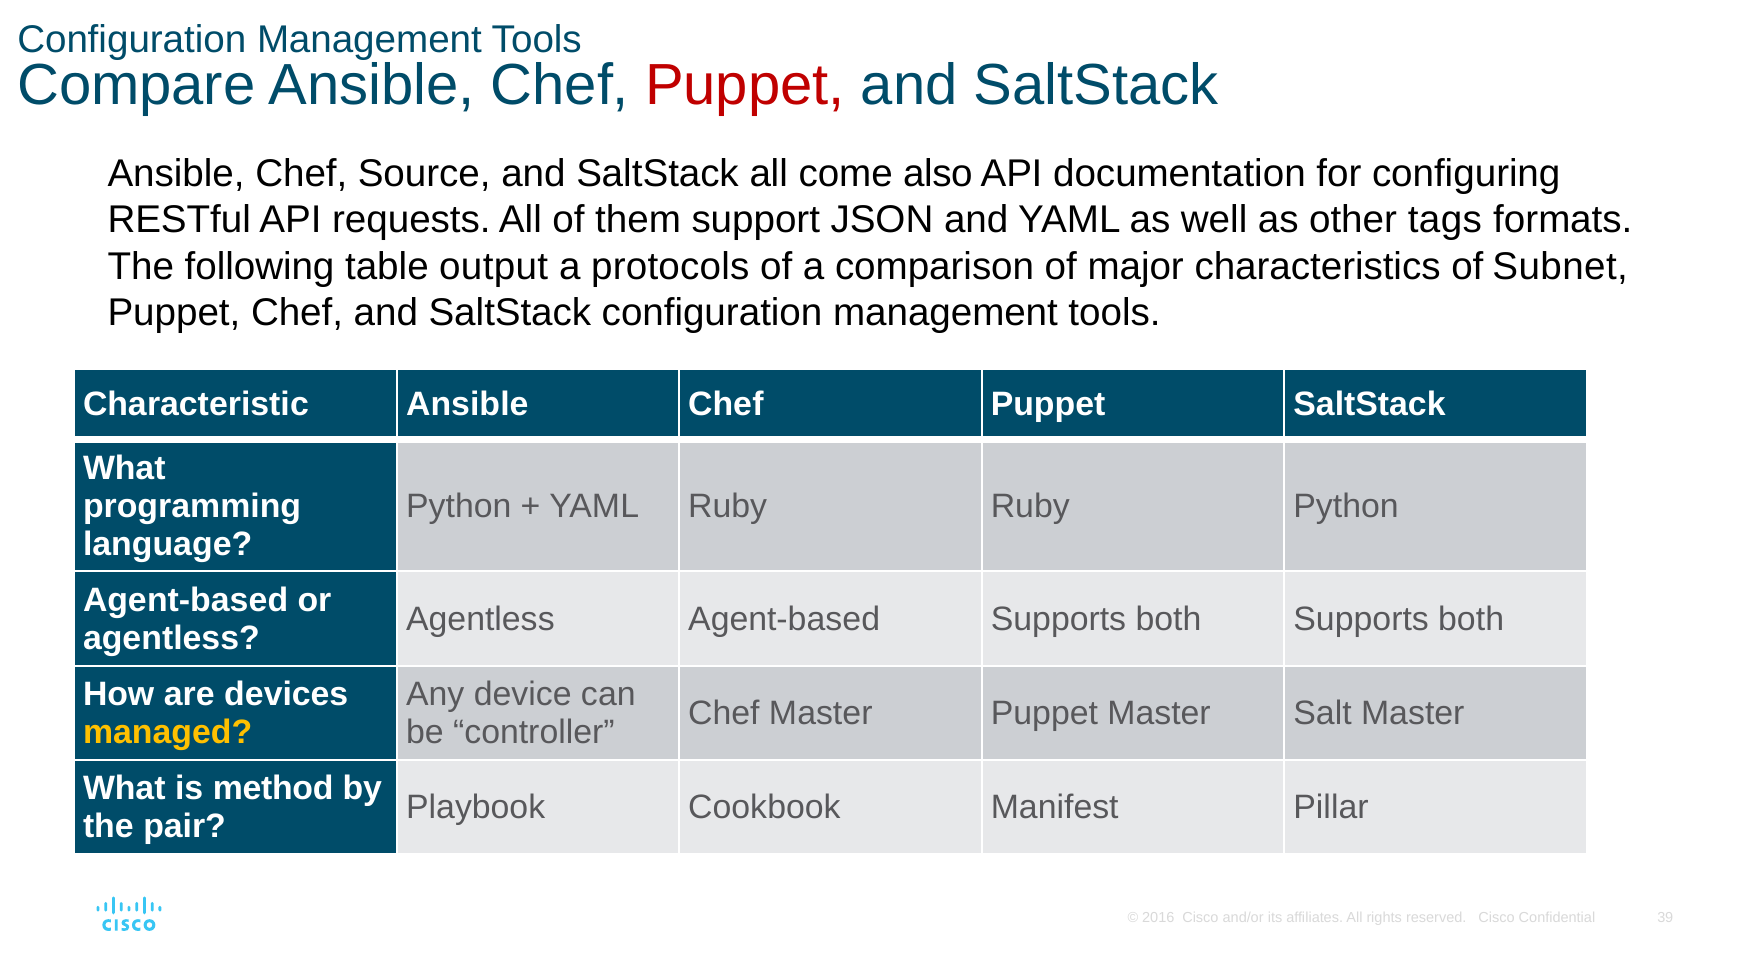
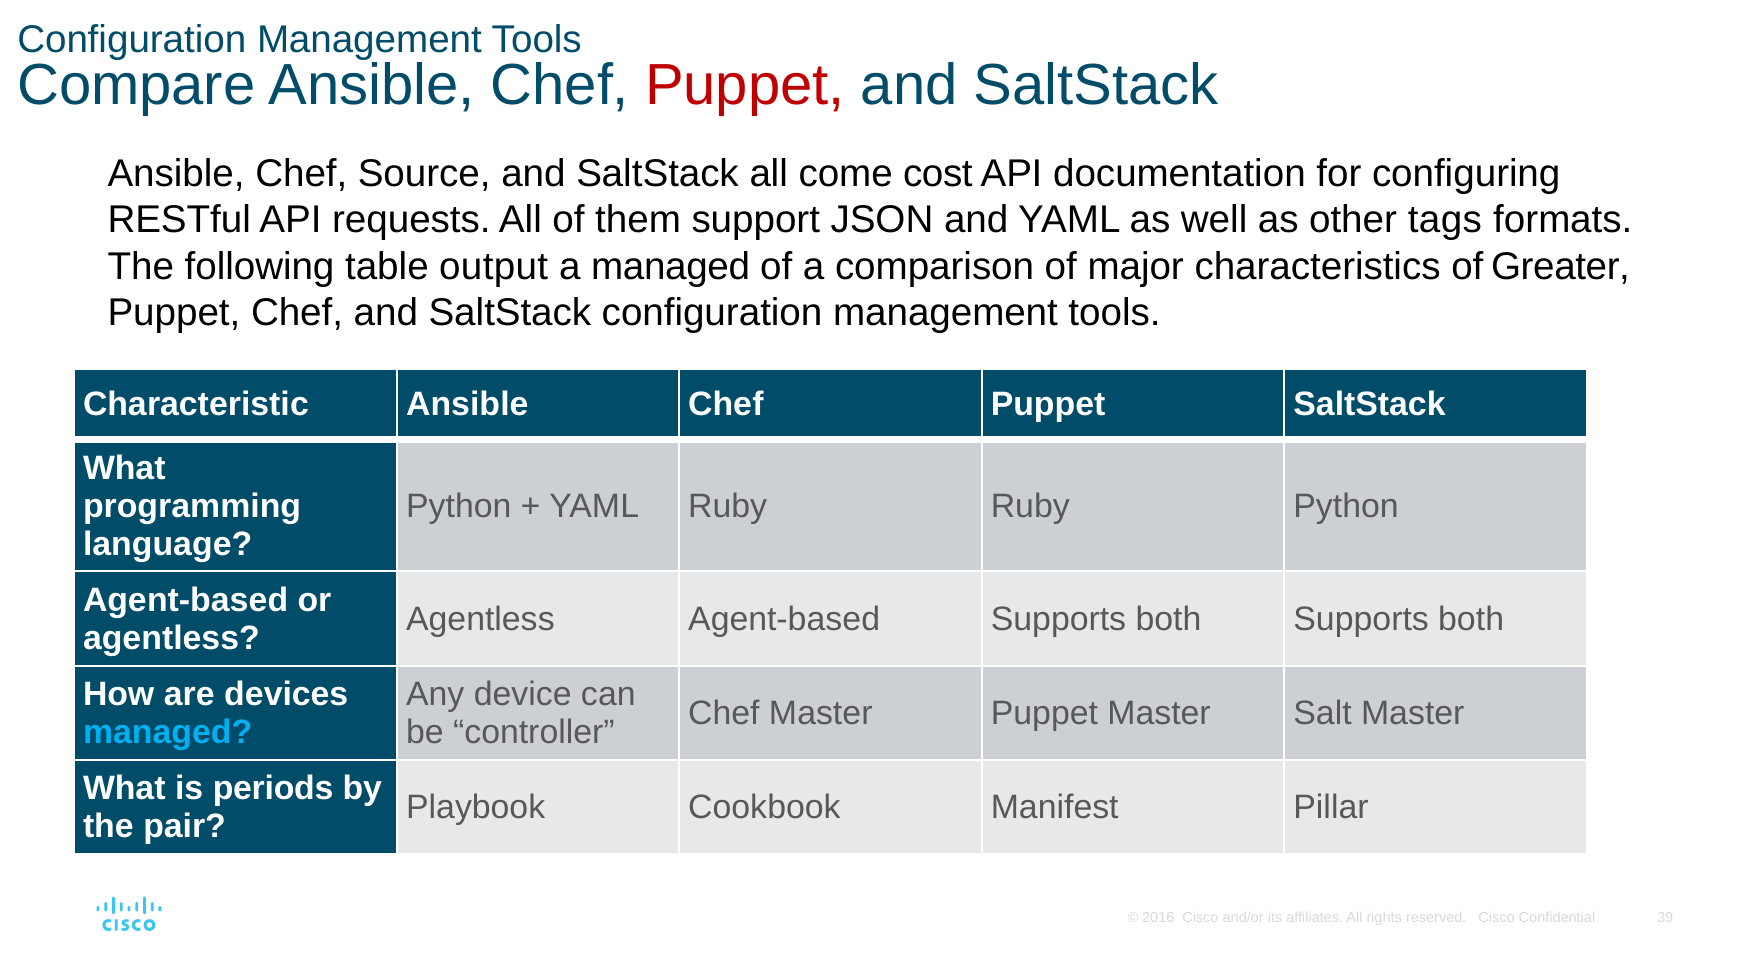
also: also -> cost (938, 174)
a protocols: protocols -> managed (671, 266)
Subnet: Subnet -> Greater (1561, 266)
managed colour: yellow -> light blue (168, 732)
method: method -> periods (273, 788)
